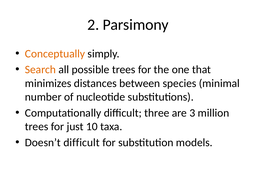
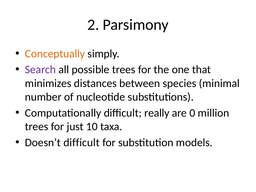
Search colour: orange -> purple (40, 70)
three: three -> really (157, 113)
3: 3 -> 0 (192, 113)
